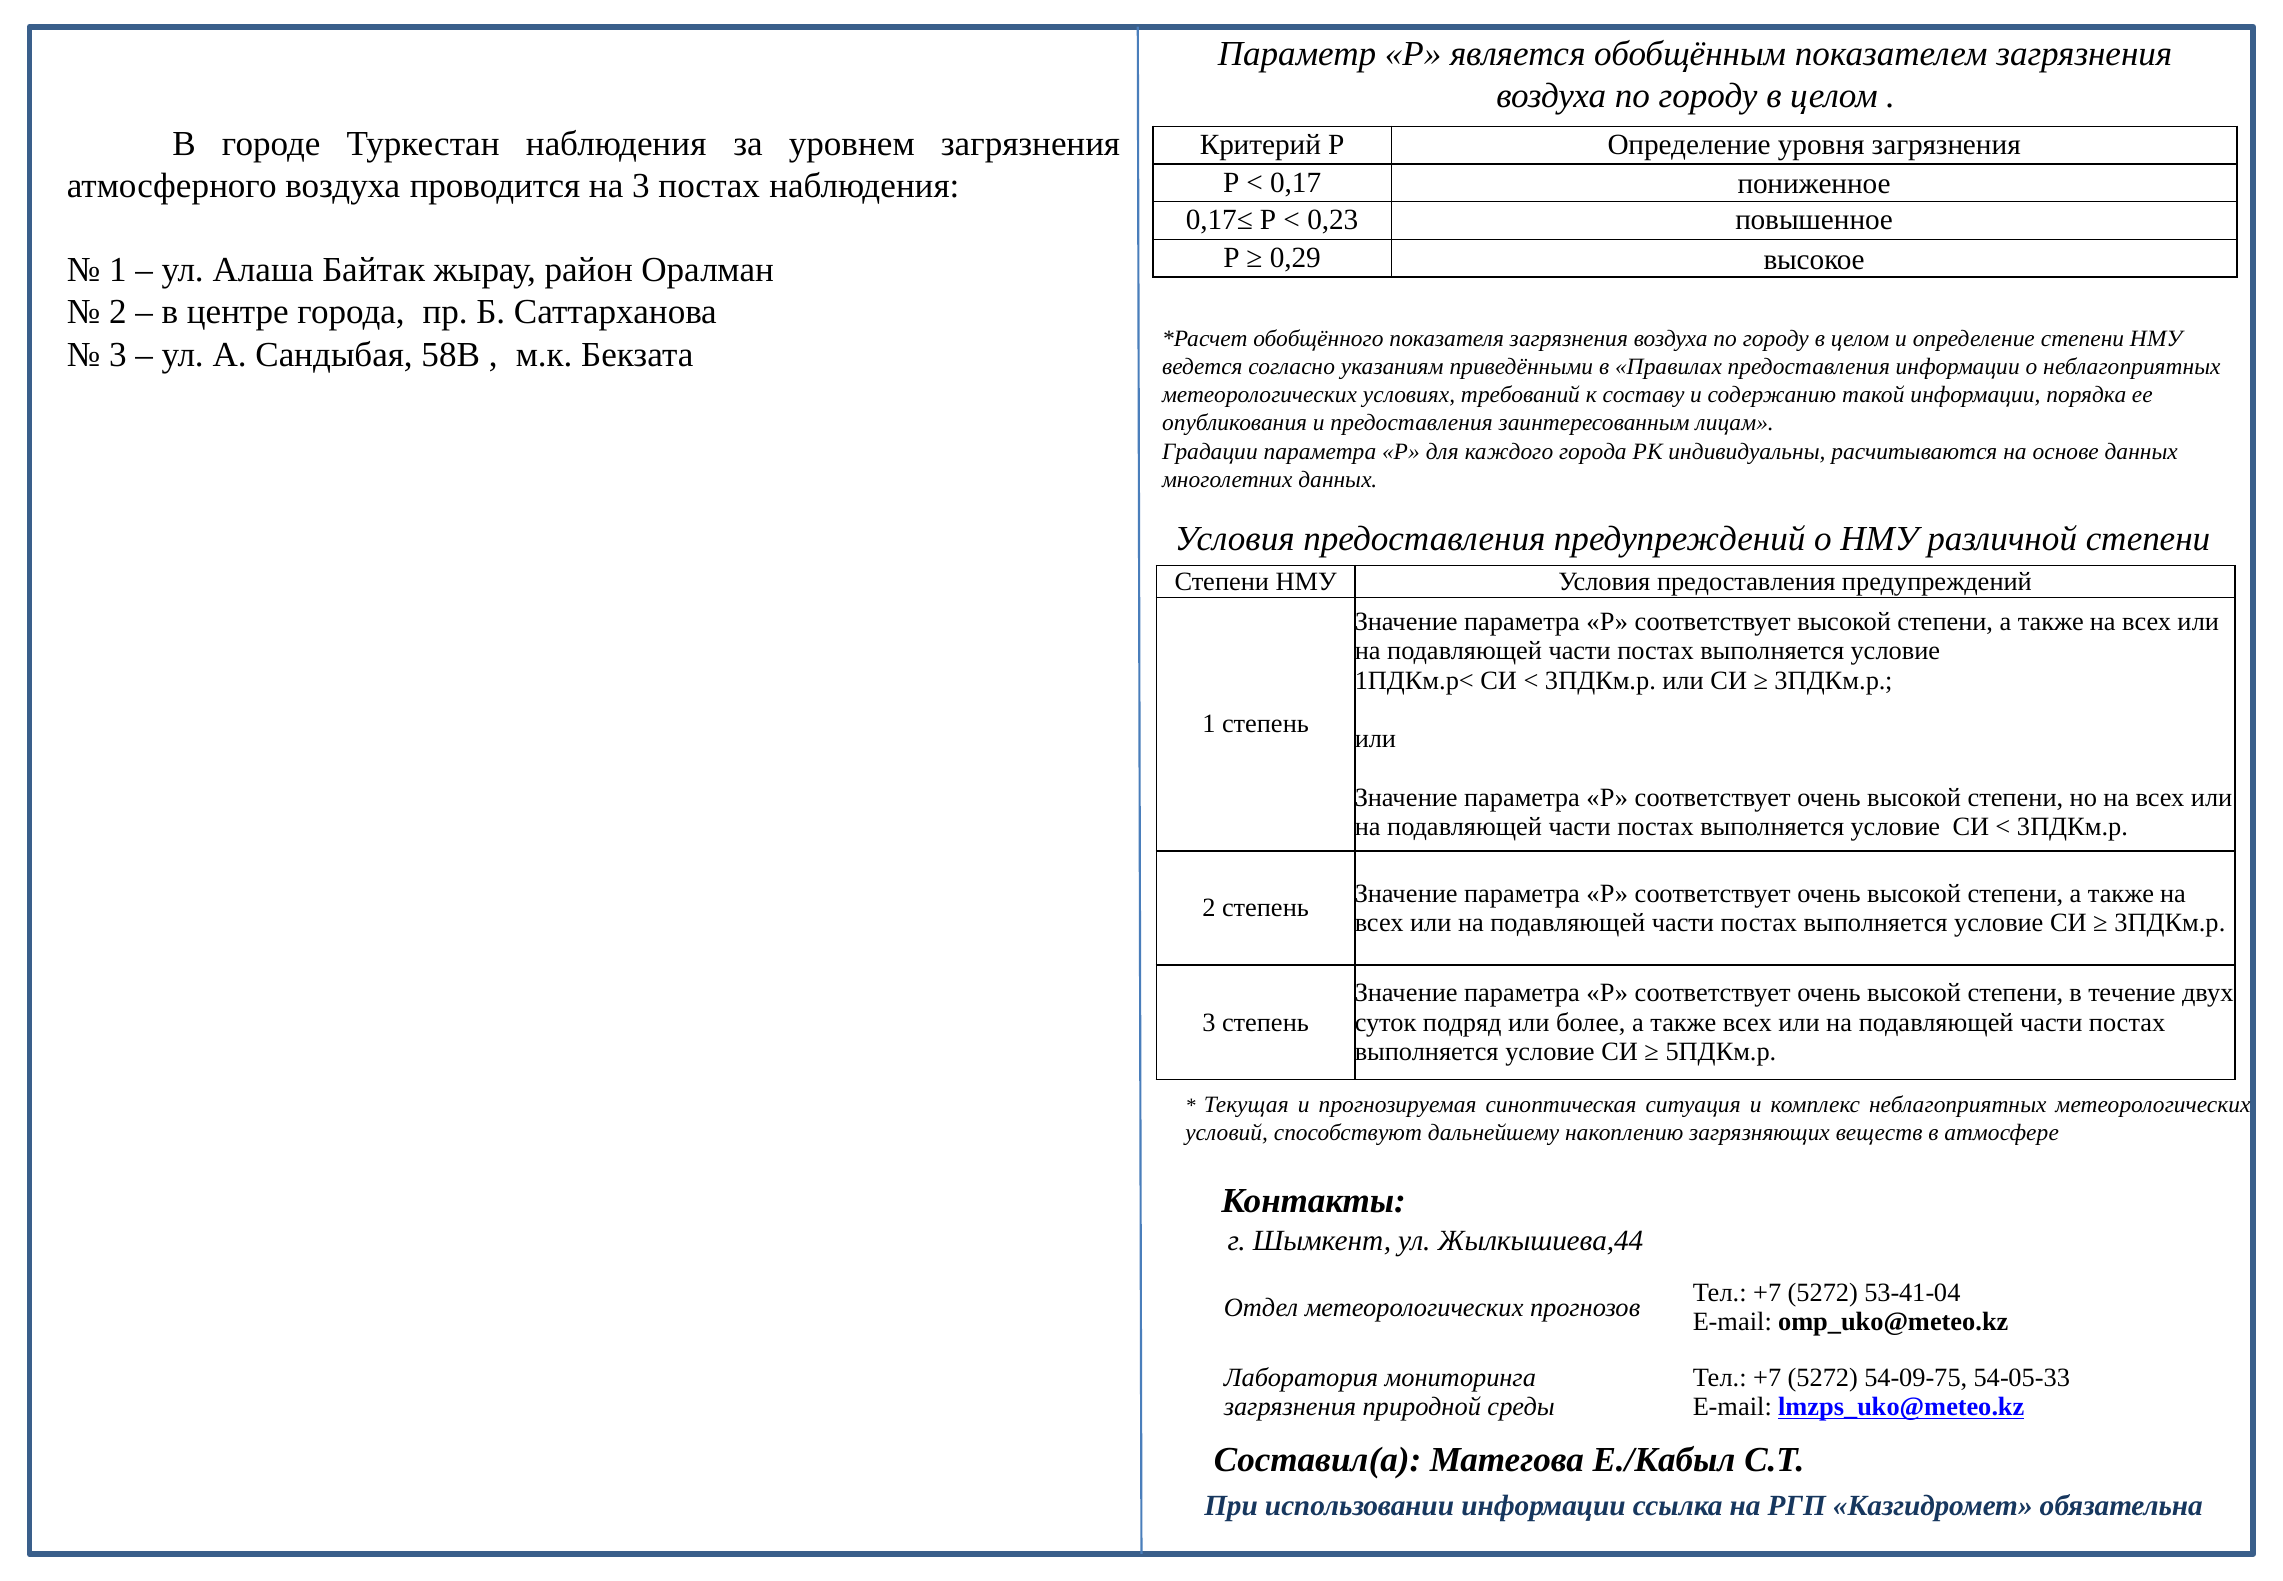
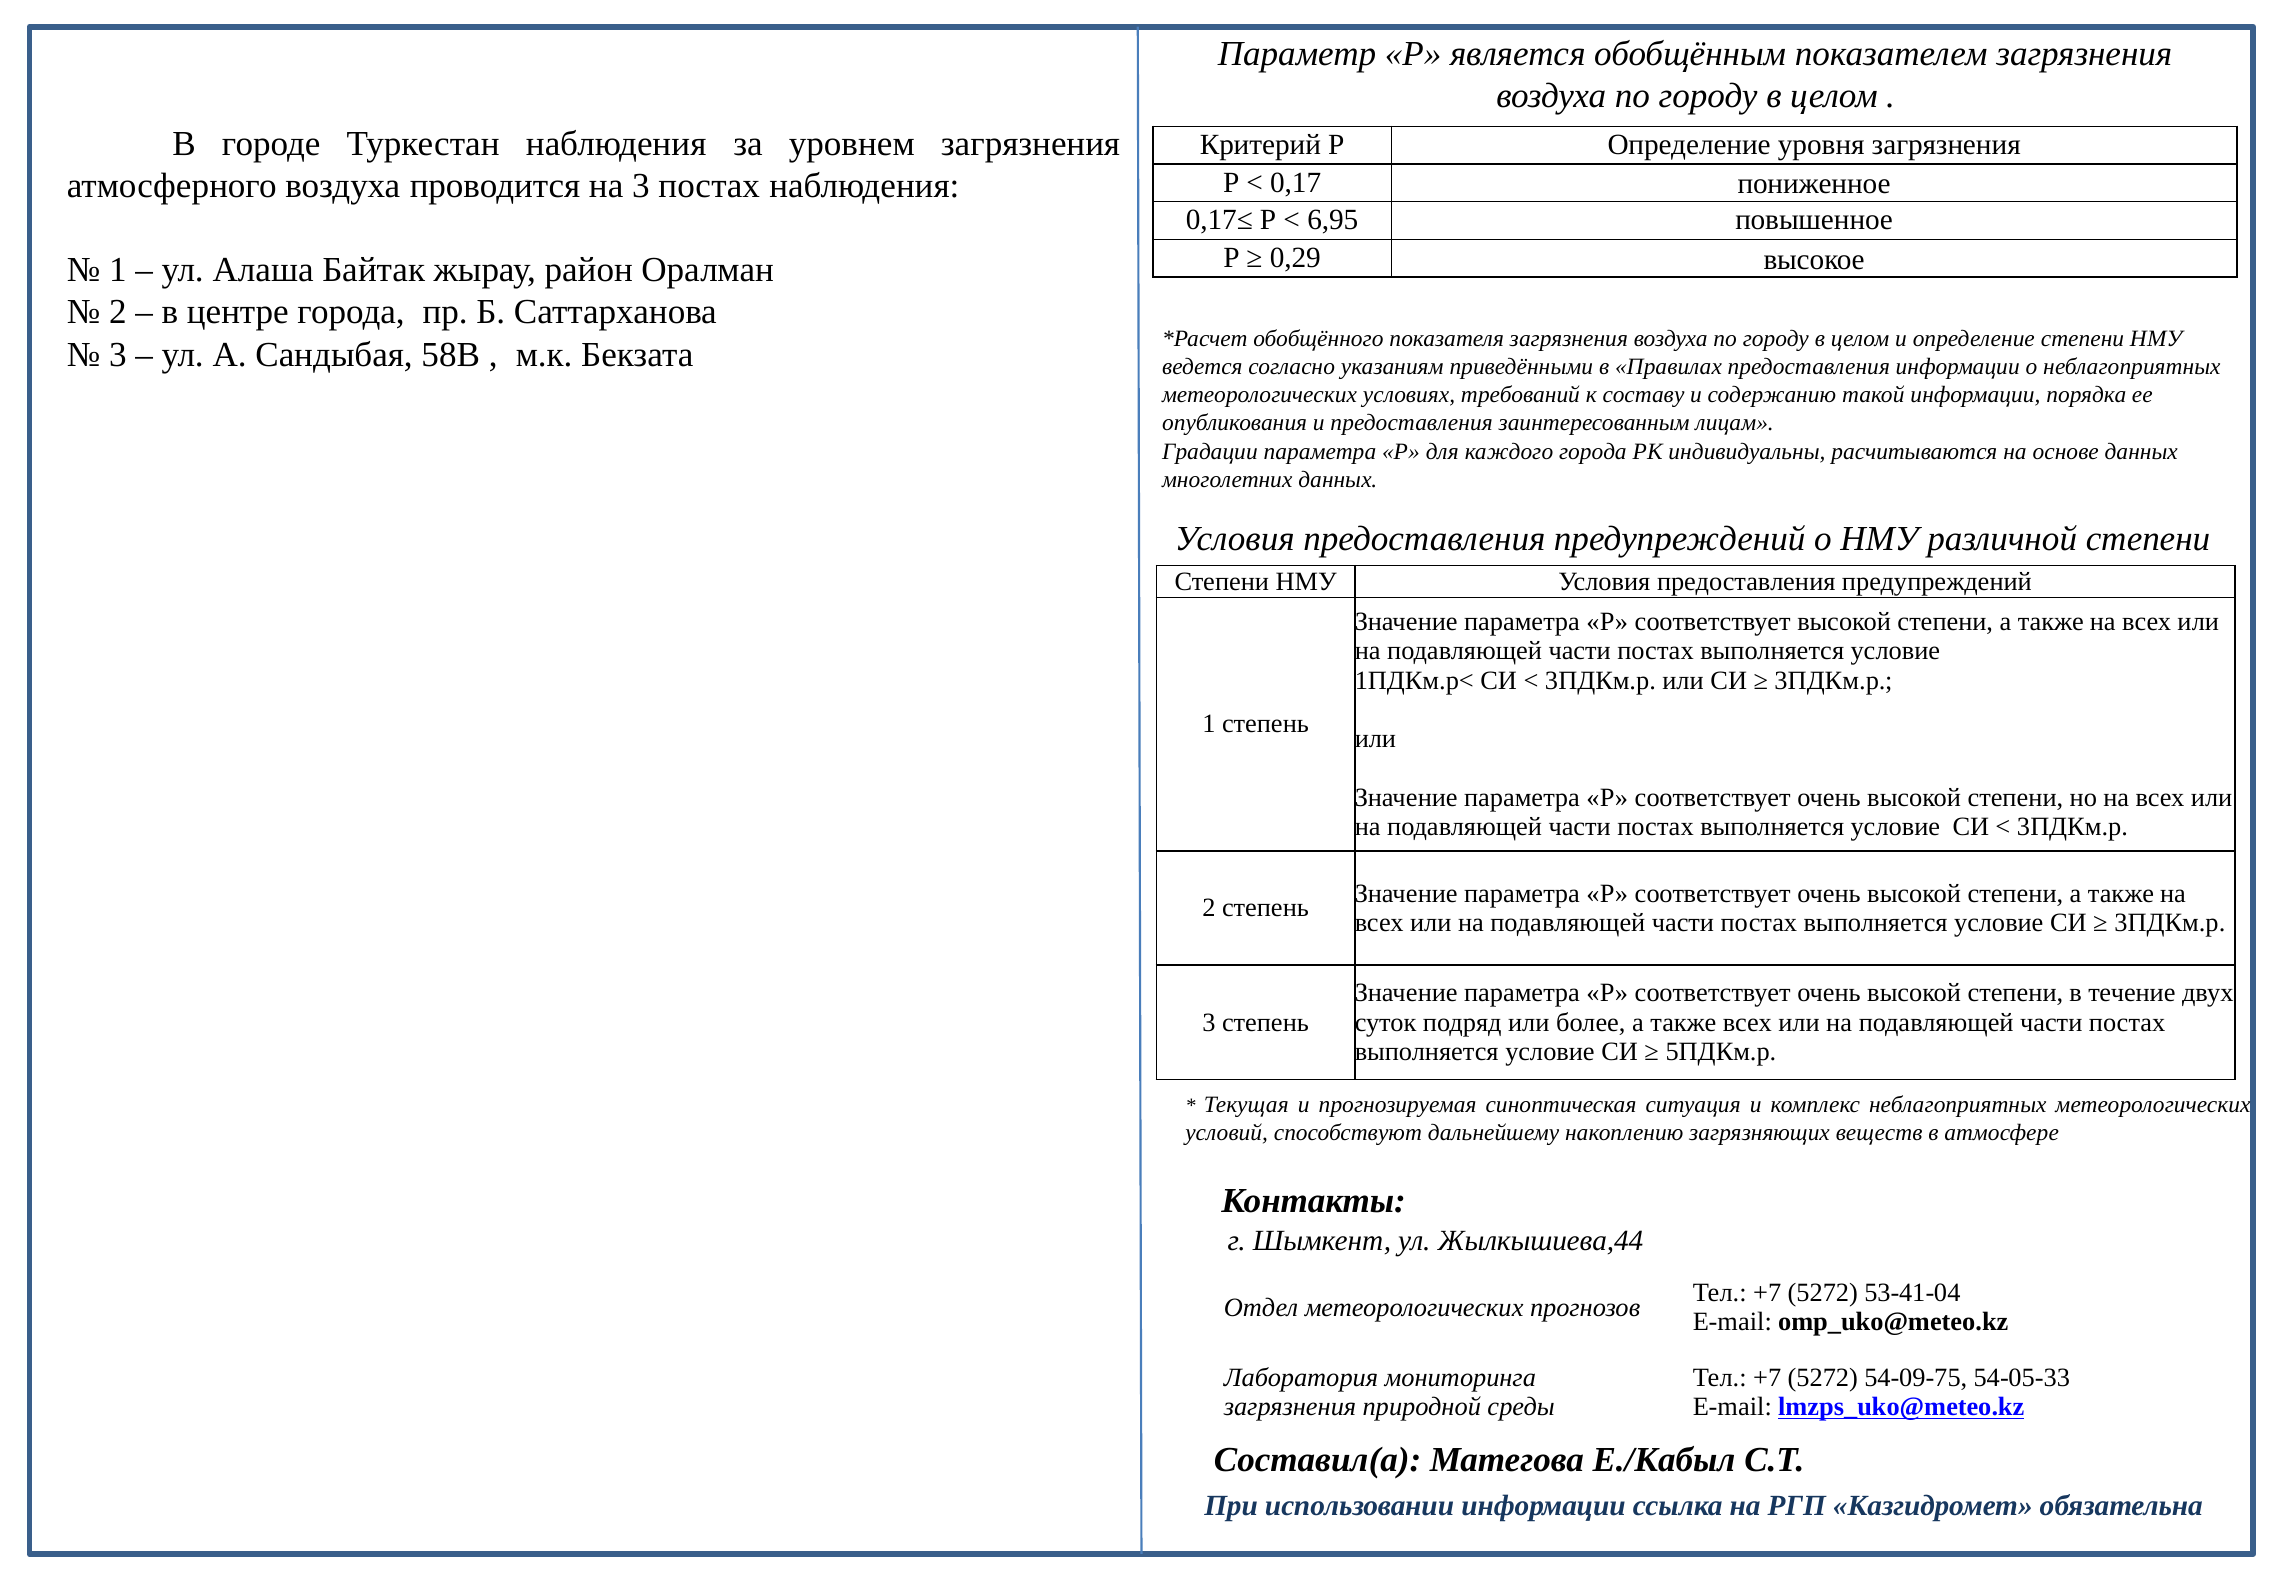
0,23: 0,23 -> 6,95 (1333, 220)
